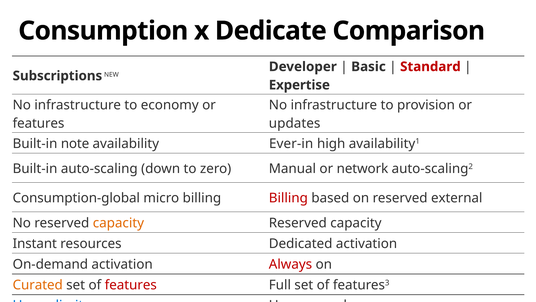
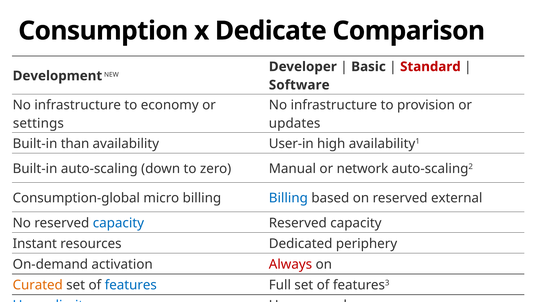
Subscriptions: Subscriptions -> Development (57, 76)
Expertise: Expertise -> Software (299, 85)
features: features -> settings (38, 123)
note: note -> than (75, 143)
Ever-in: Ever-in -> User-in (291, 143)
Billing colour: red -> blue (288, 198)
capacity colour: orange -> blue (118, 223)
Dedicated activation: activation -> periphery (367, 243)
features colour: red -> blue (131, 285)
